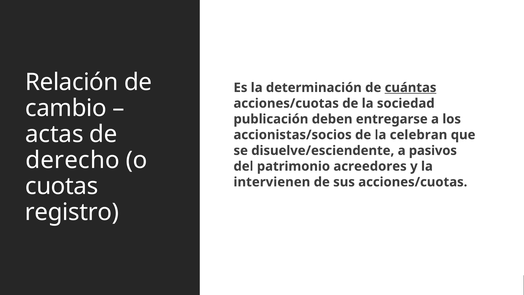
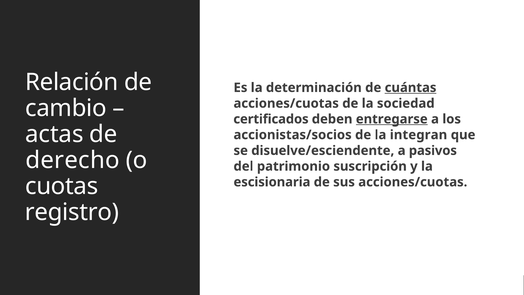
publicación: publicación -> certificados (271, 119)
entregarse underline: none -> present (392, 119)
celebran: celebran -> integran (418, 135)
acreedores: acreedores -> suscripción (370, 166)
intervienen: intervienen -> escisionaria (272, 182)
